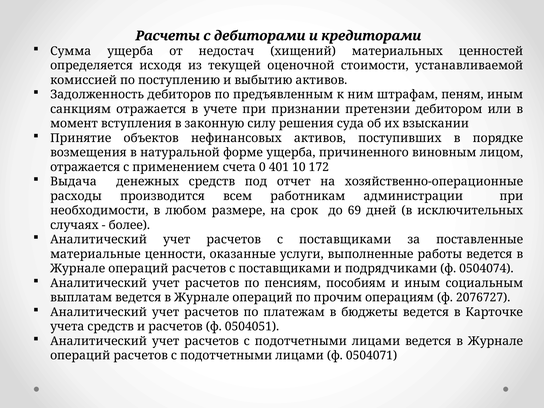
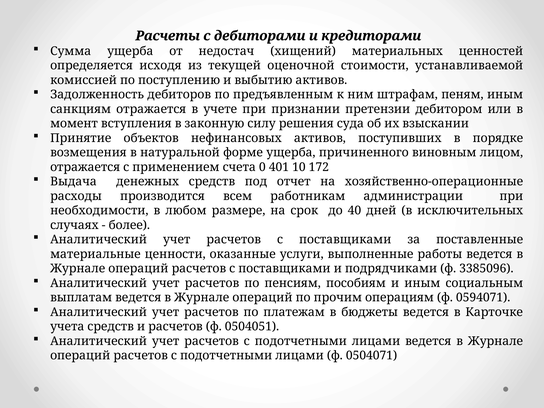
69: 69 -> 40 (354, 211)
0504074: 0504074 -> 3385096 (486, 269)
2076727: 2076727 -> 0594071 (483, 298)
